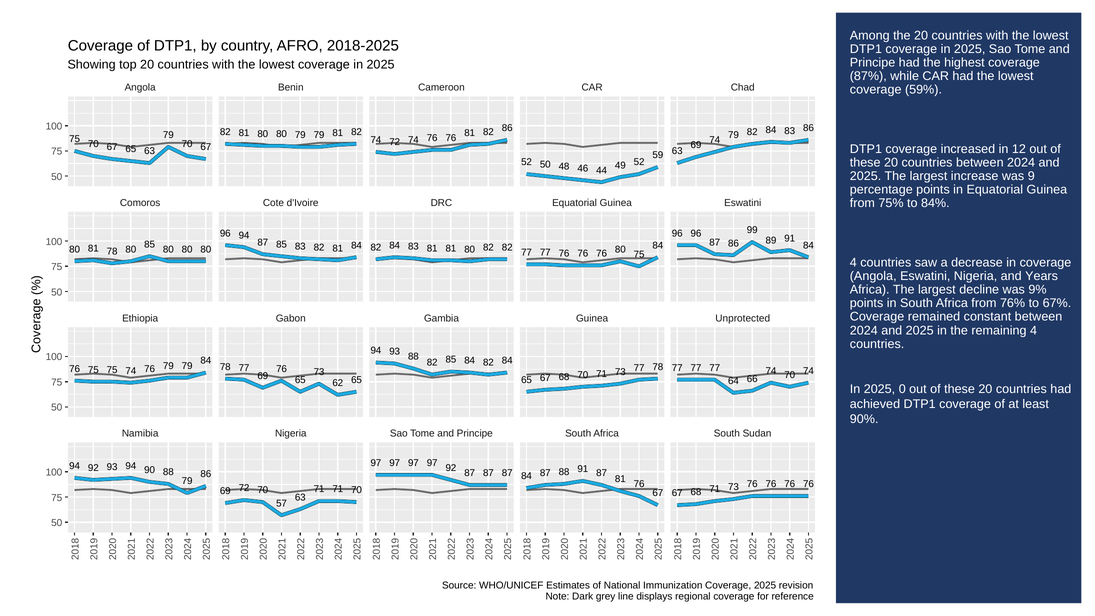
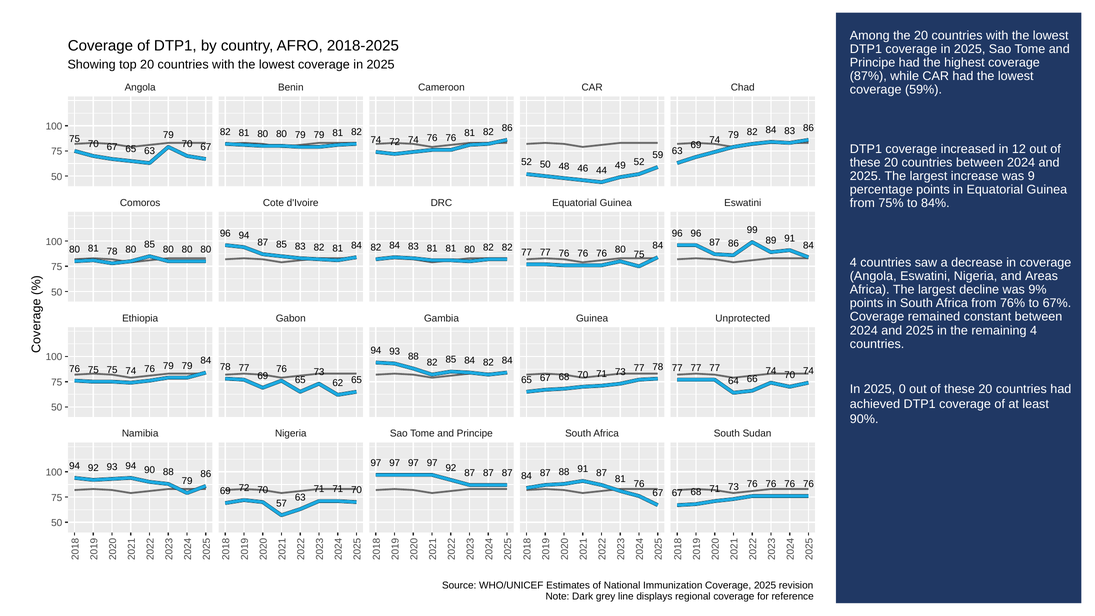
Years: Years -> Areas (1042, 276)
